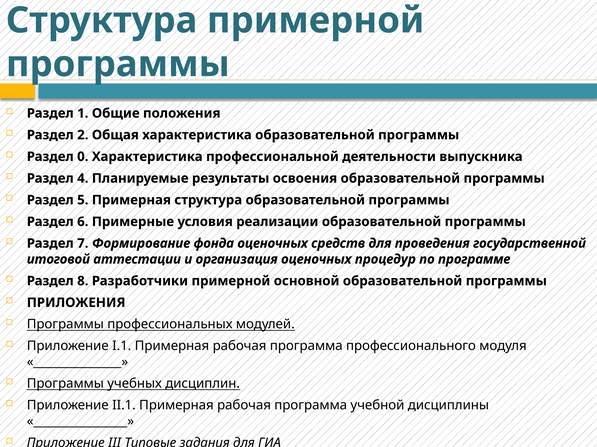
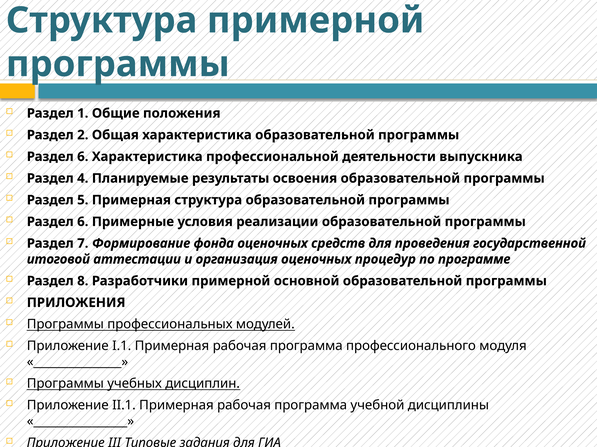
0: 0 -> 6 (83, 157)
